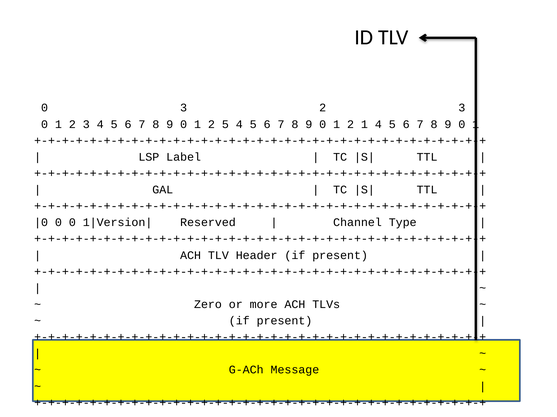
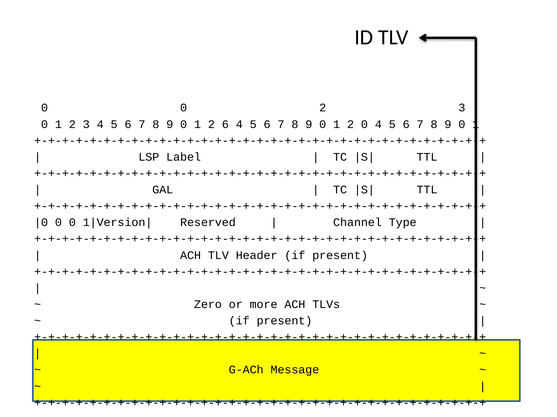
3: 3 -> 0 (184, 108)
2 5: 5 -> 6 (225, 124)
2 1: 1 -> 0 (364, 124)
